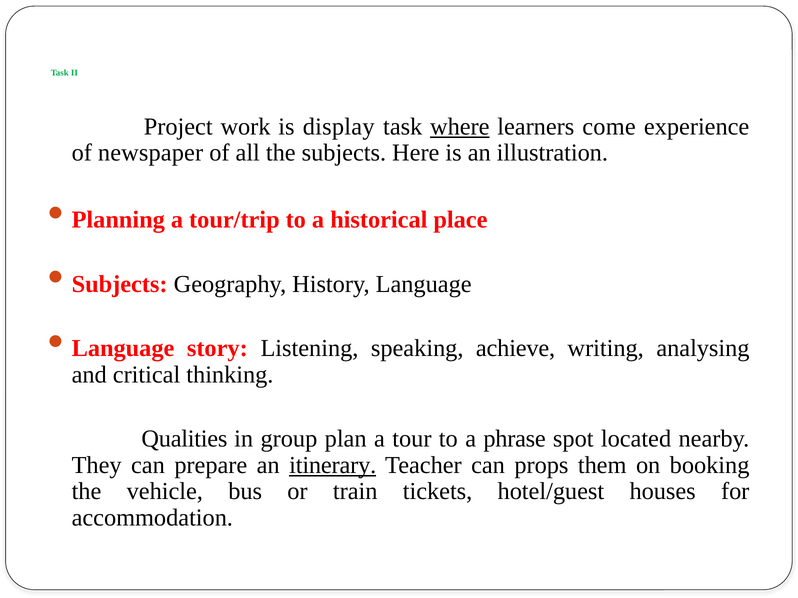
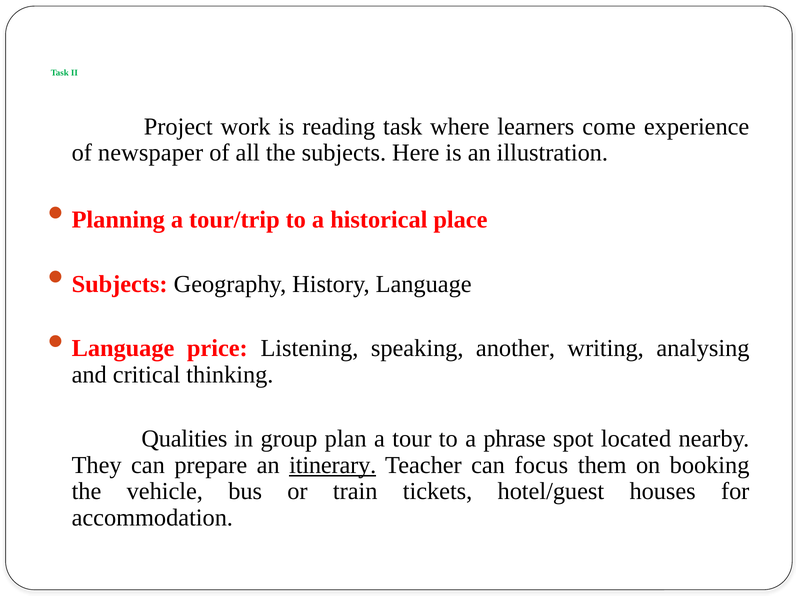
display: display -> reading (339, 127)
where underline: present -> none (460, 127)
story: story -> price (217, 349)
achieve: achieve -> another (516, 349)
props: props -> focus (541, 465)
